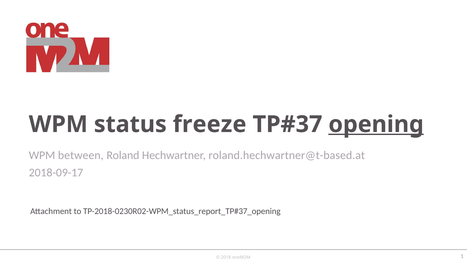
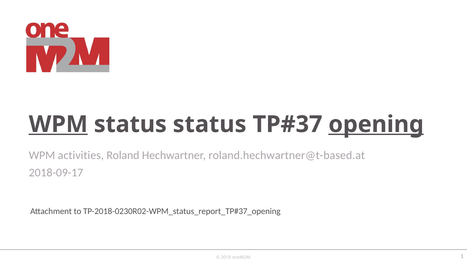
WPM underline: none -> present (58, 124)
status freeze: freeze -> status (210, 124)
between: between -> activities (81, 155)
